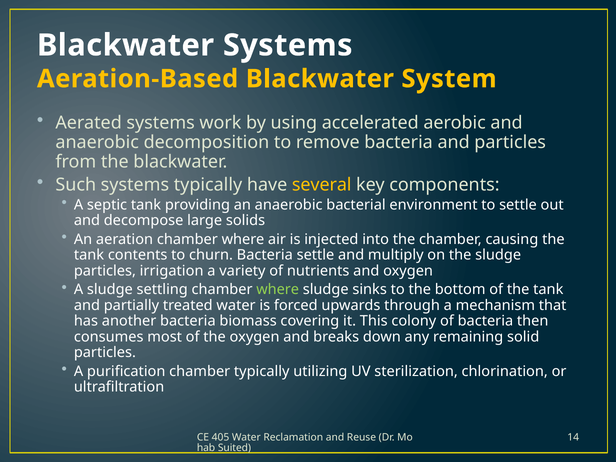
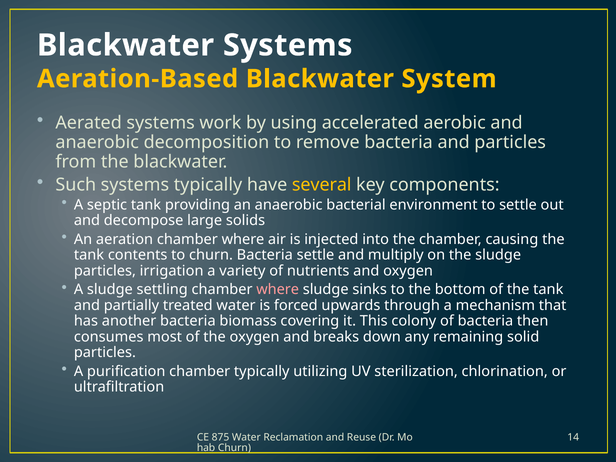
where colour: light green -> pink (278, 290)
405: 405 -> 875 (220, 437)
Suited: Suited -> Churn (234, 448)
